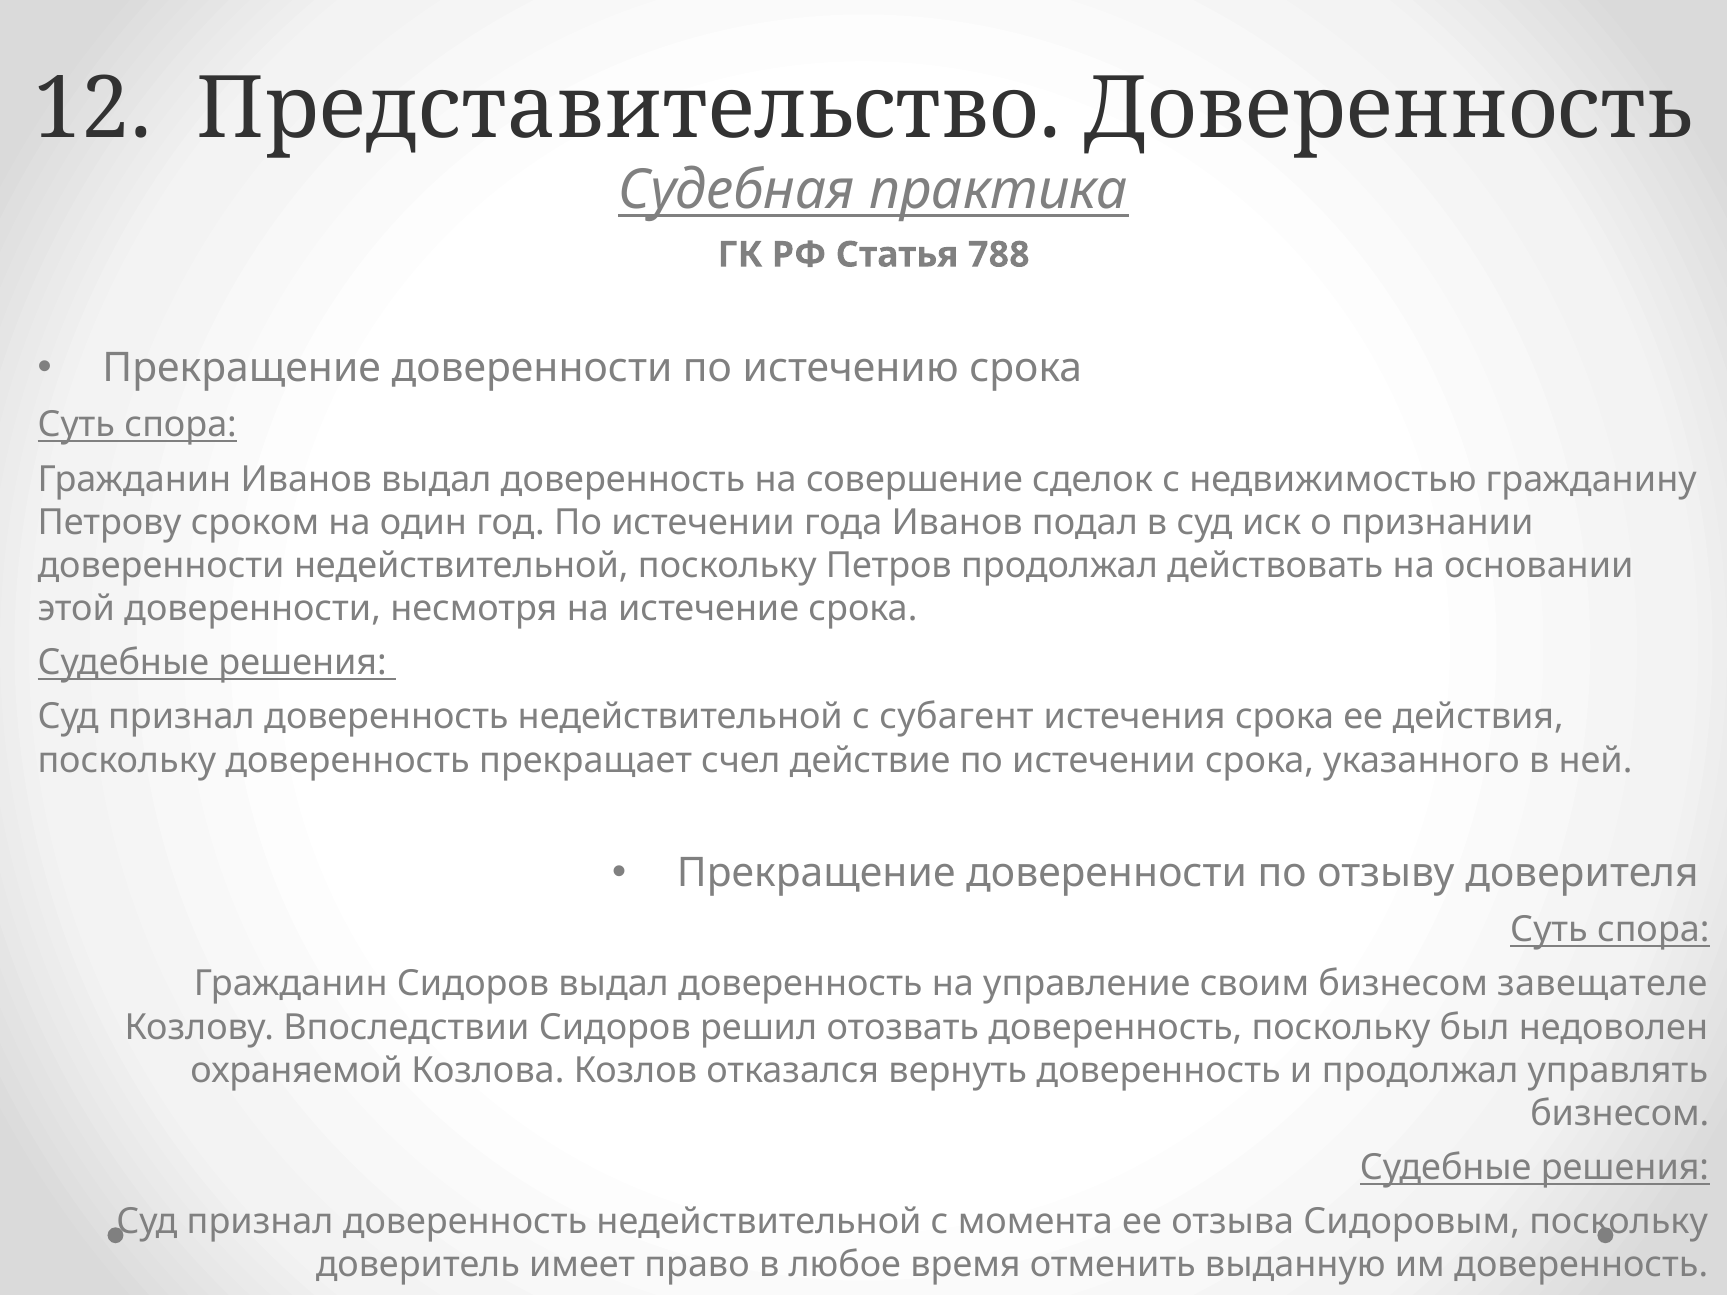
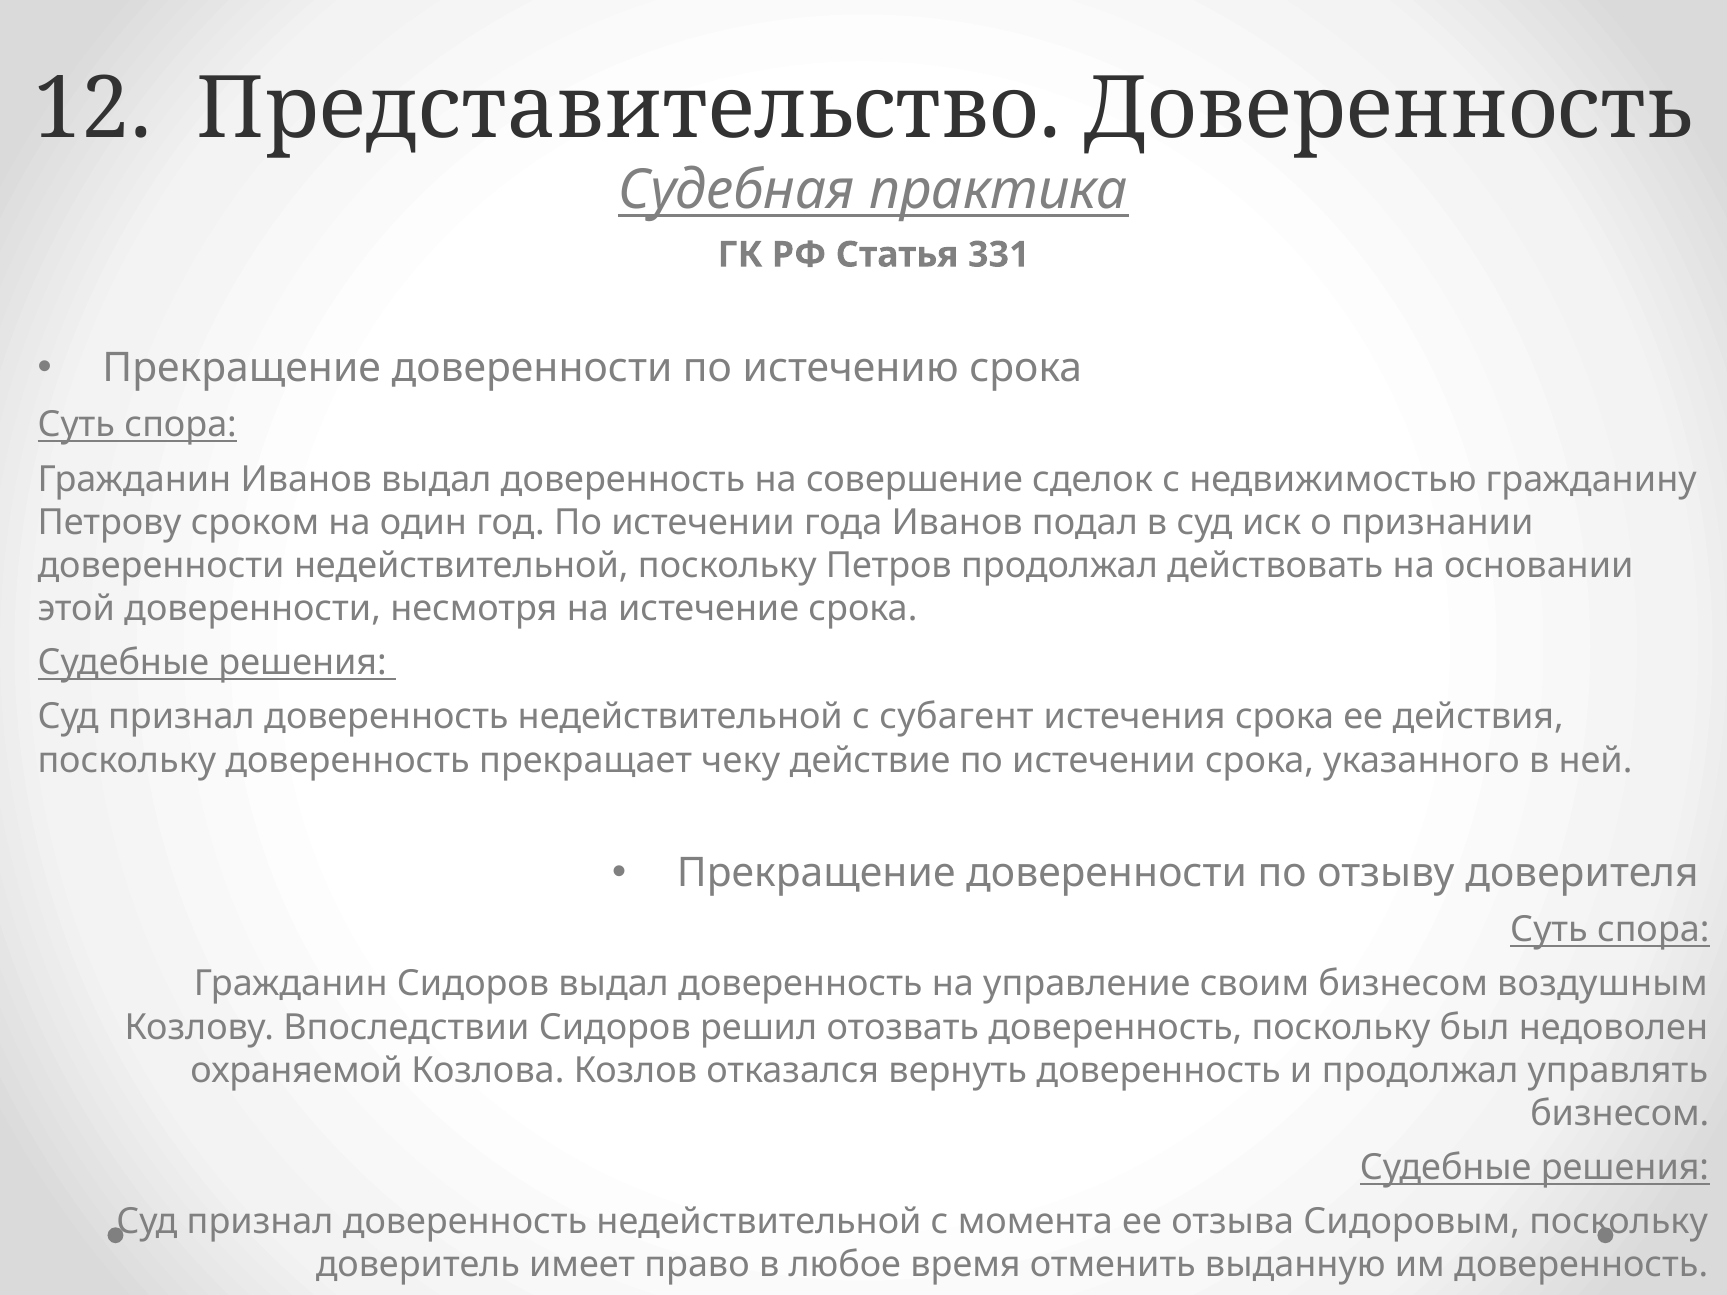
788: 788 -> 331 (999, 255)
счел: счел -> чеку (741, 760)
завещателе: завещателе -> воздушным (1602, 984)
